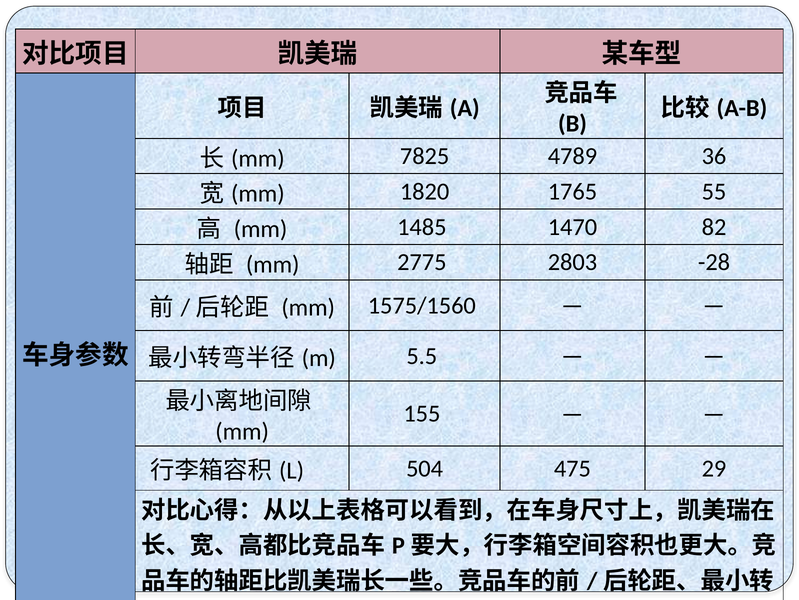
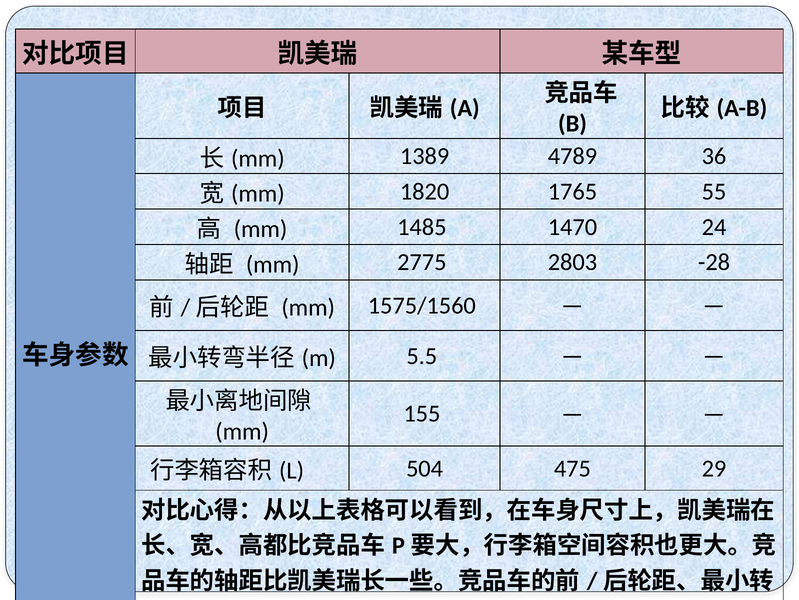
7825: 7825 -> 1389 (425, 156)
82: 82 -> 24 (714, 227)
